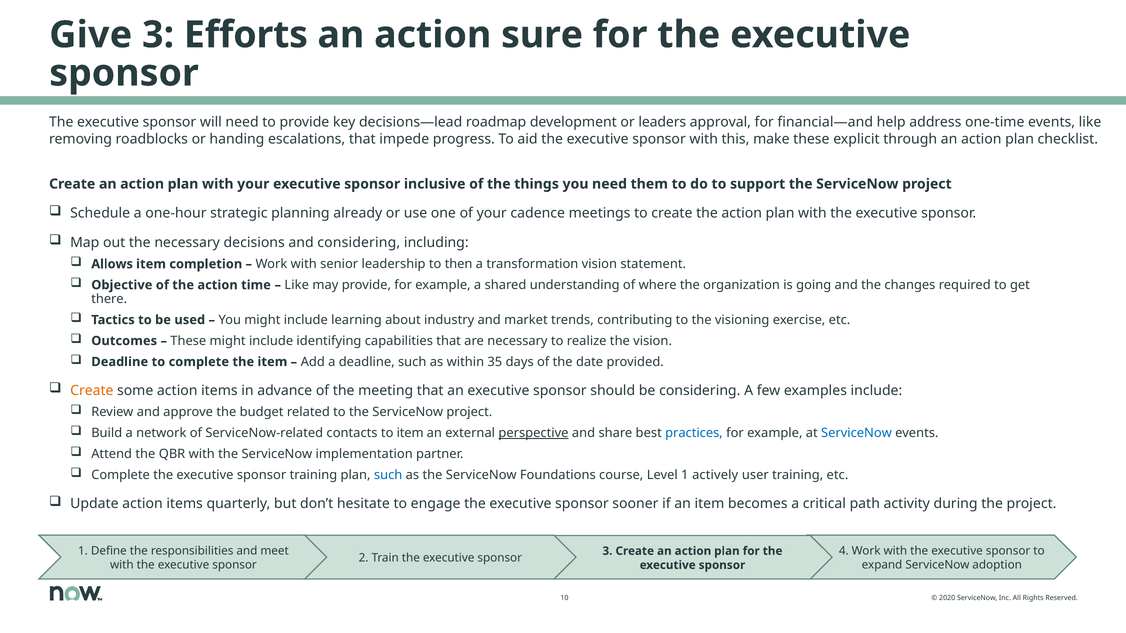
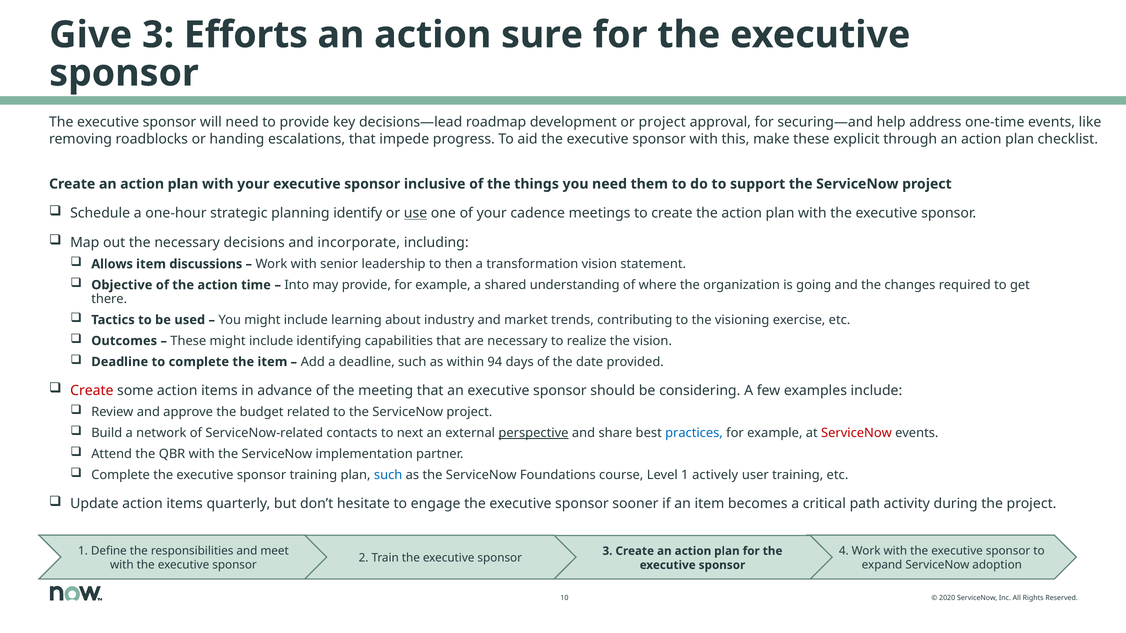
or leaders: leaders -> project (662, 122)
financial—and: financial—and -> securing—and (825, 122)
already: already -> identify (358, 213)
use underline: none -> present (416, 213)
and considering: considering -> incorporate (359, 243)
completion: completion -> discussions (206, 264)
Like: Like -> Into (297, 285)
35: 35 -> 94 (495, 362)
Create colour: orange -> red (92, 391)
to item: item -> next (410, 433)
ServiceNow colour: blue -> red (856, 433)
